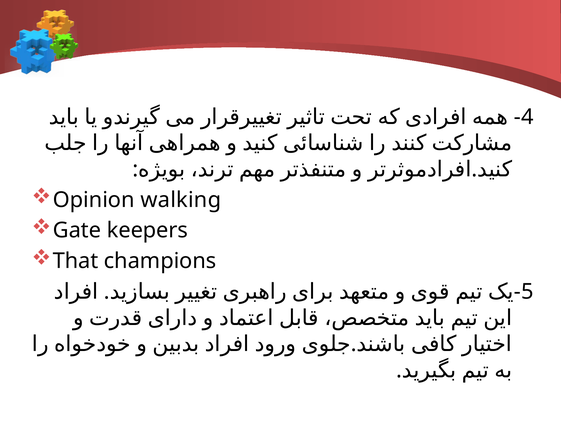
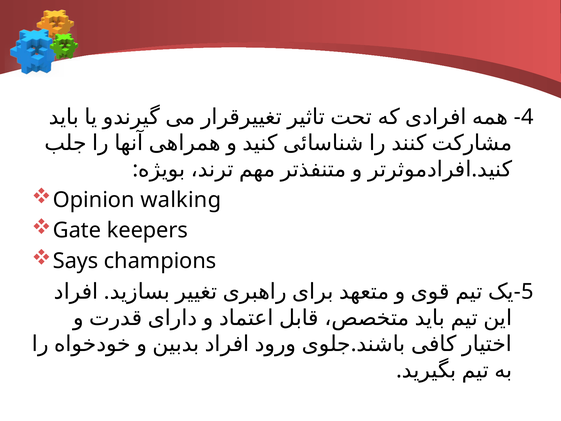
That: That -> Says (76, 261)
